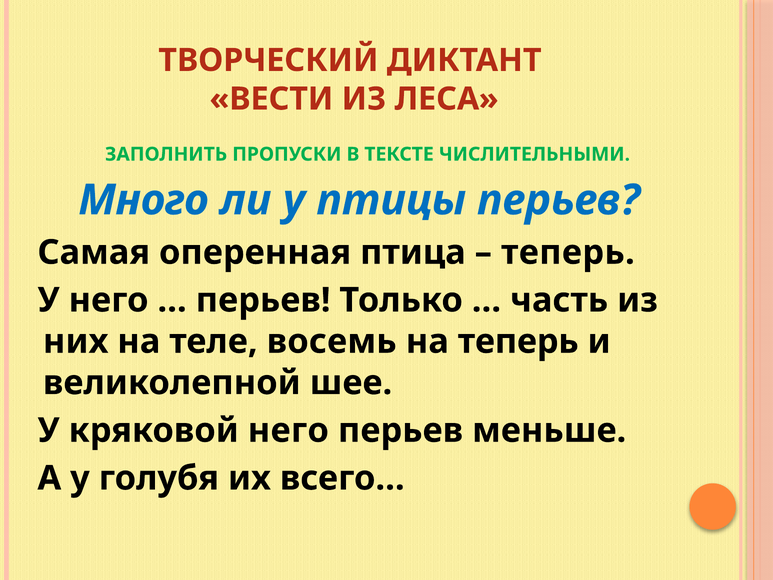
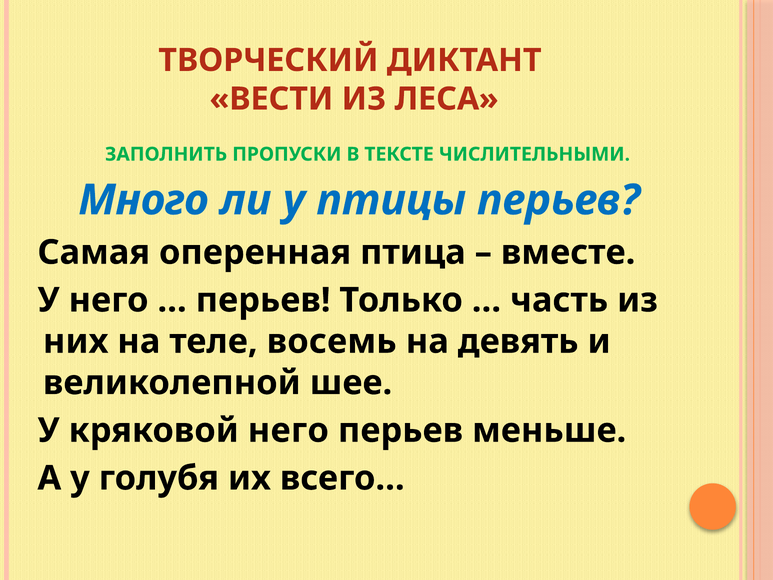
теперь: теперь -> вместе (568, 252)
на теперь: теперь -> девять (518, 341)
